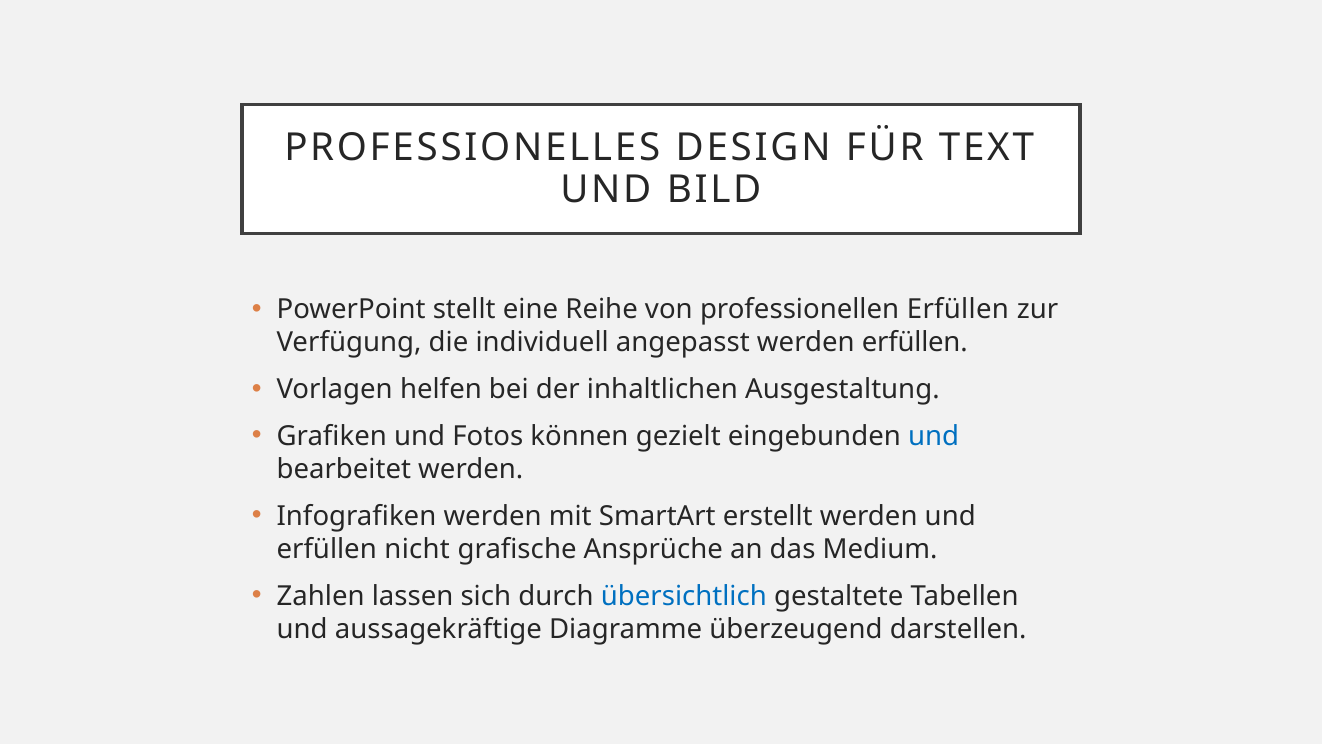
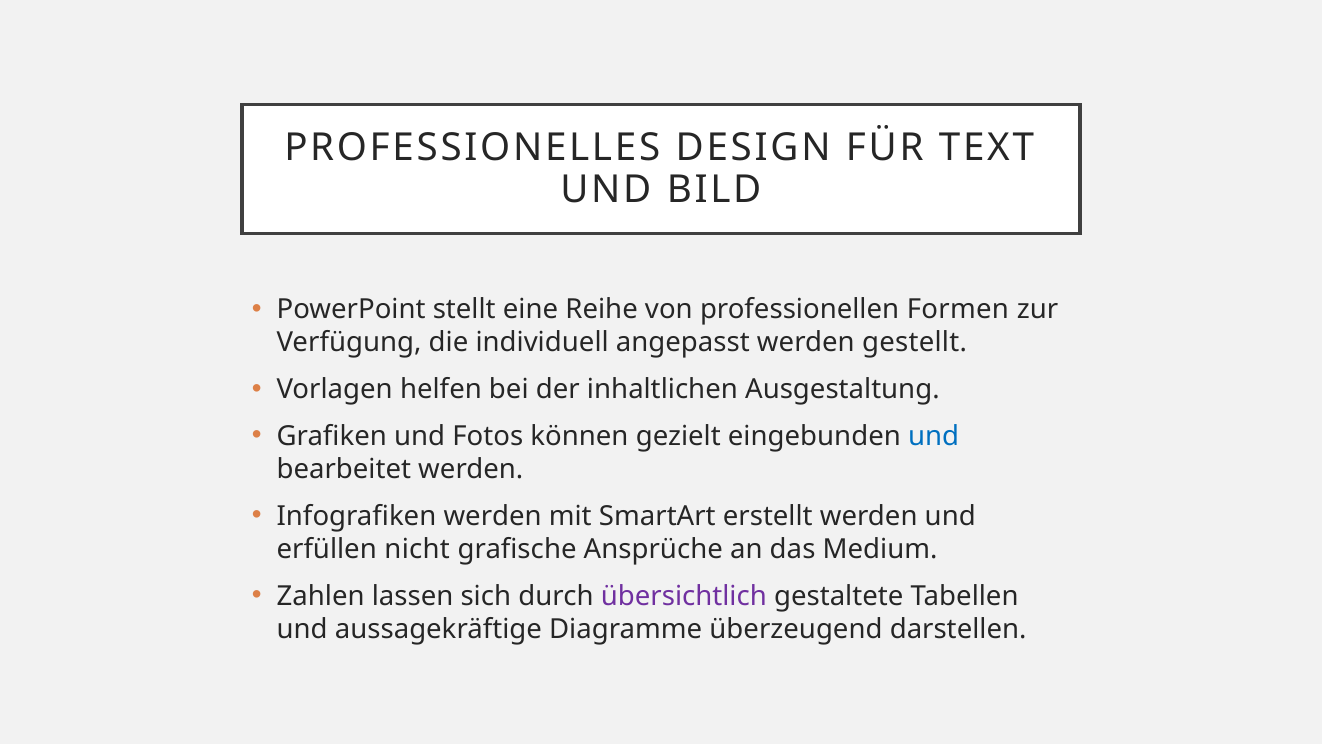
professionellen Erfüllen: Erfüllen -> Formen (958, 309)
werden erfüllen: erfüllen -> gestellt (915, 343)
übersichtlich colour: blue -> purple (684, 596)
